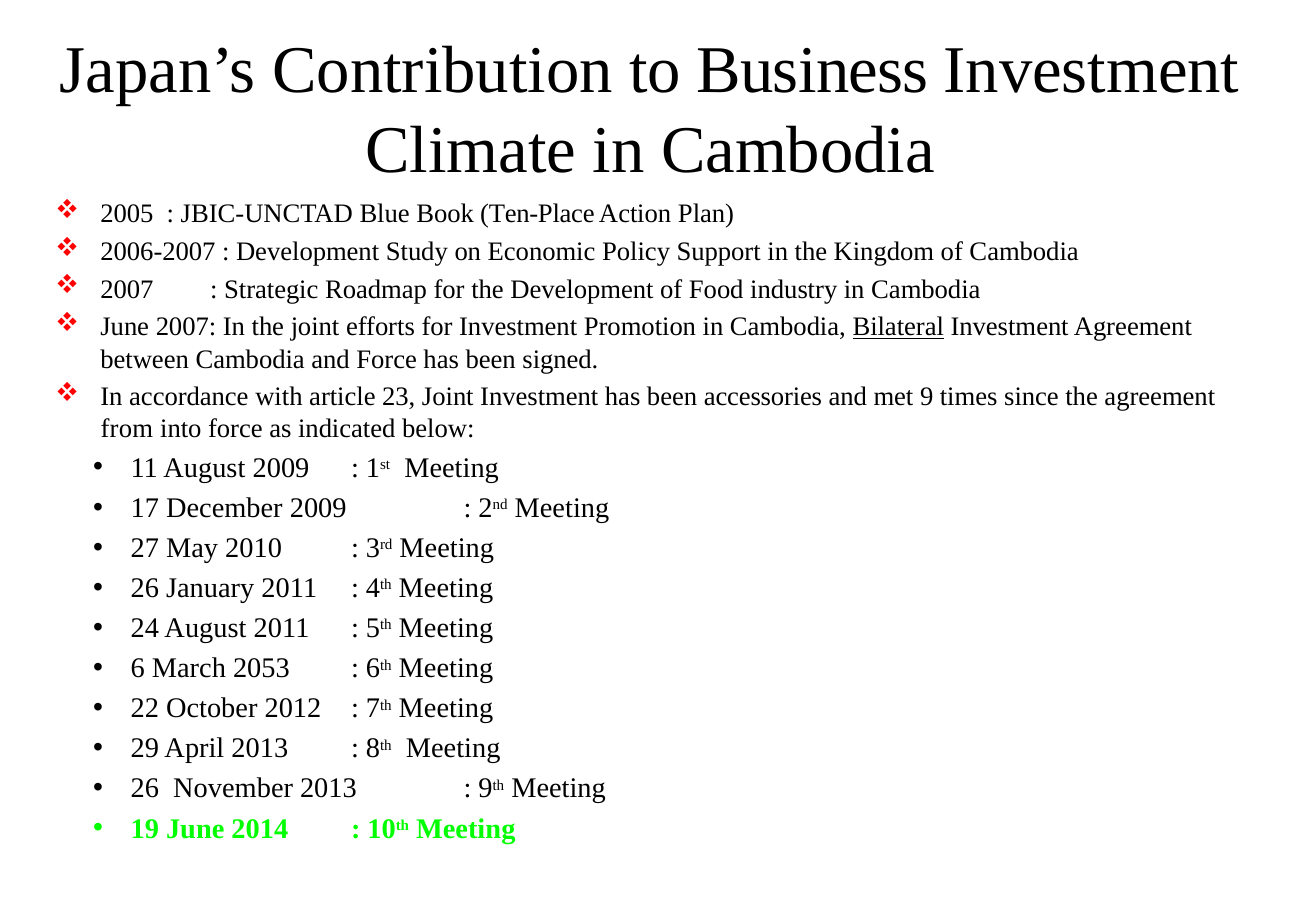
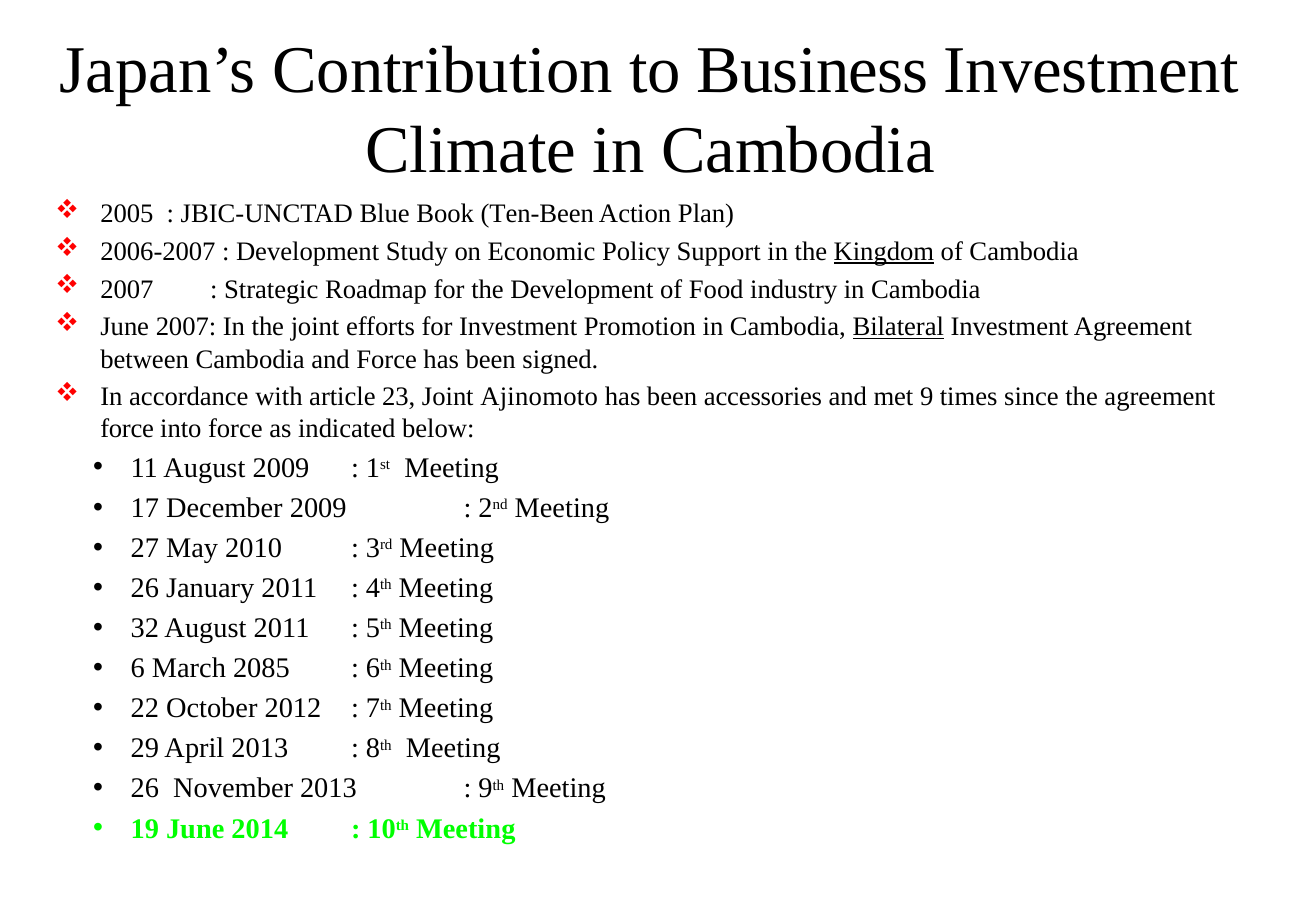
Ten-Place: Ten-Place -> Ten-Been (537, 214)
Kingdom underline: none -> present (884, 252)
Joint Investment: Investment -> Ajinomoto (539, 397)
from: from -> force (127, 429)
24: 24 -> 32 (145, 628)
2053: 2053 -> 2085 (261, 668)
